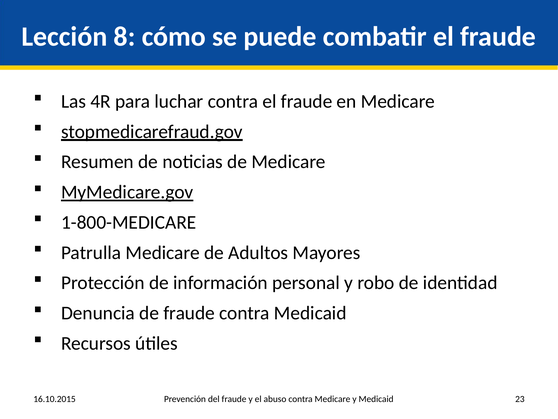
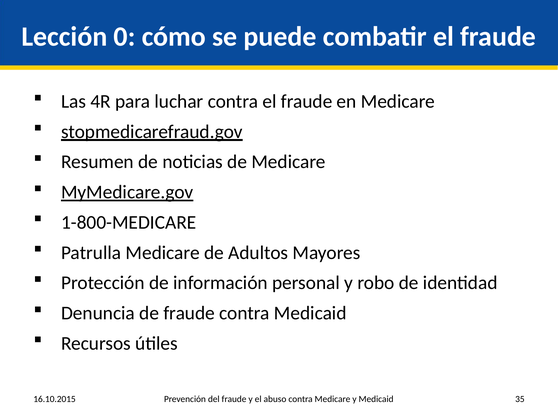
8: 8 -> 0 (124, 37)
23: 23 -> 35 (520, 399)
